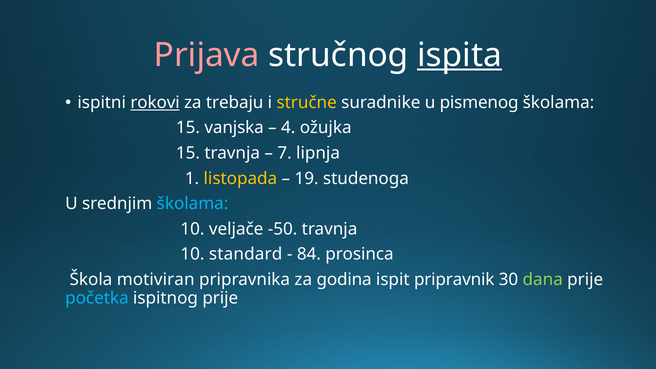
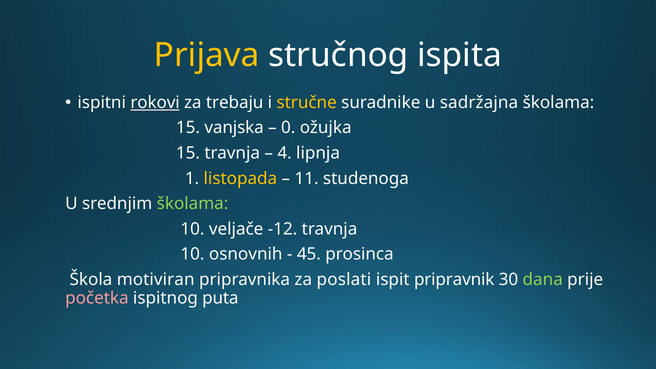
Prijava colour: pink -> yellow (207, 55)
ispita underline: present -> none (460, 55)
pismenog: pismenog -> sadržajna (479, 103)
4: 4 -> 0 (288, 128)
7: 7 -> 4 (285, 153)
19: 19 -> 11 (307, 178)
školama colour: light blue -> light green (193, 204)
-50: -50 -> -12 (283, 229)
standard: standard -> osnovnih (246, 254)
84: 84 -> 45 (309, 254)
godina: godina -> poslati (344, 279)
početka colour: light blue -> pink (97, 298)
ispitnog prije: prije -> puta (220, 298)
